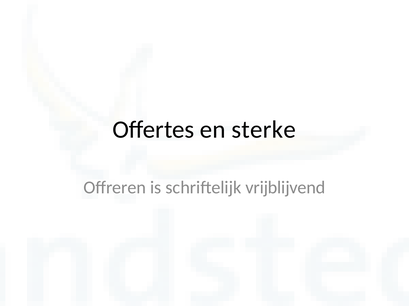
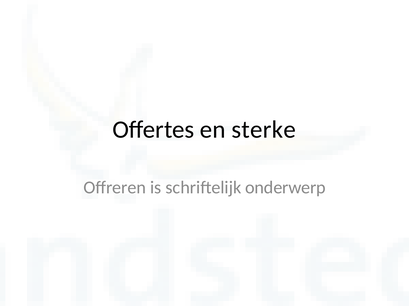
vrijblijvend: vrijblijvend -> onderwerp (285, 188)
